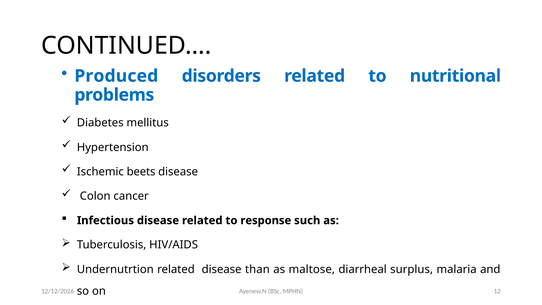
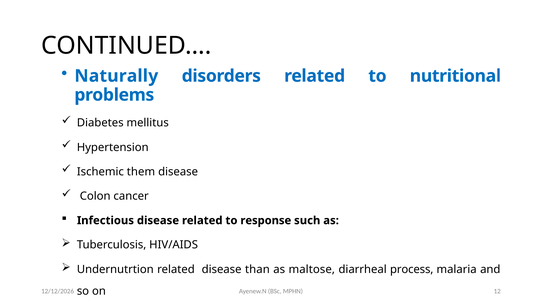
Produced: Produced -> Naturally (116, 76)
beets: beets -> them (141, 172)
surplus: surplus -> process (412, 269)
